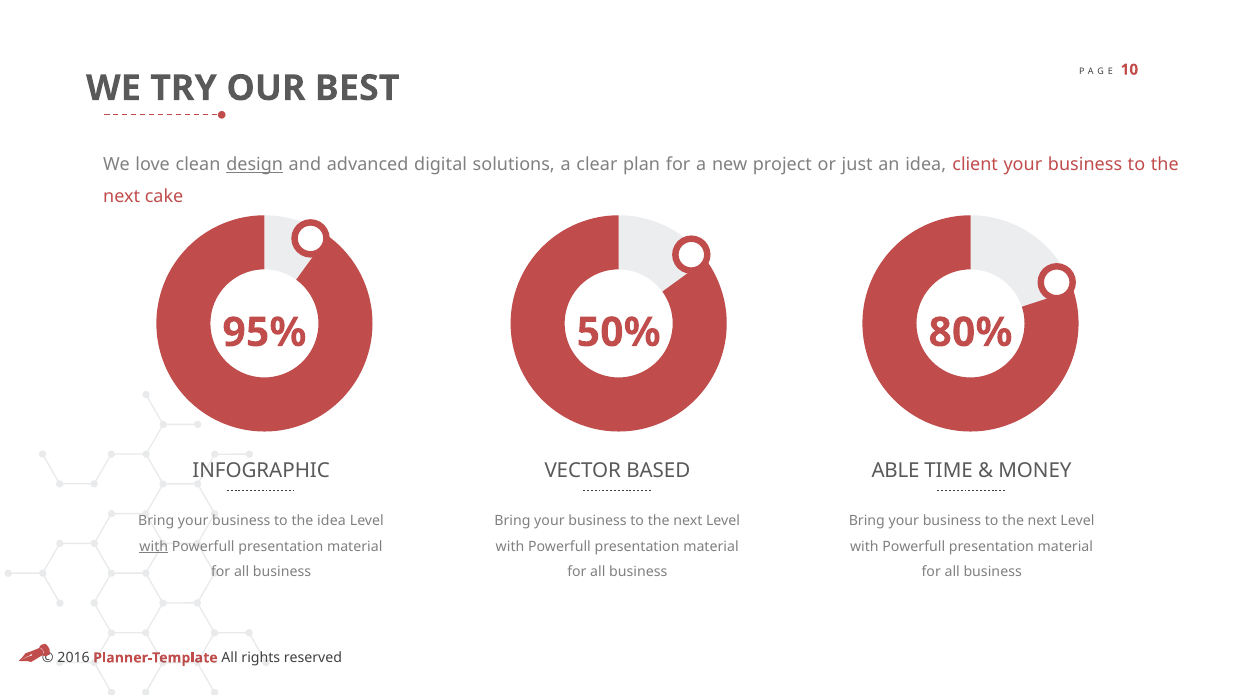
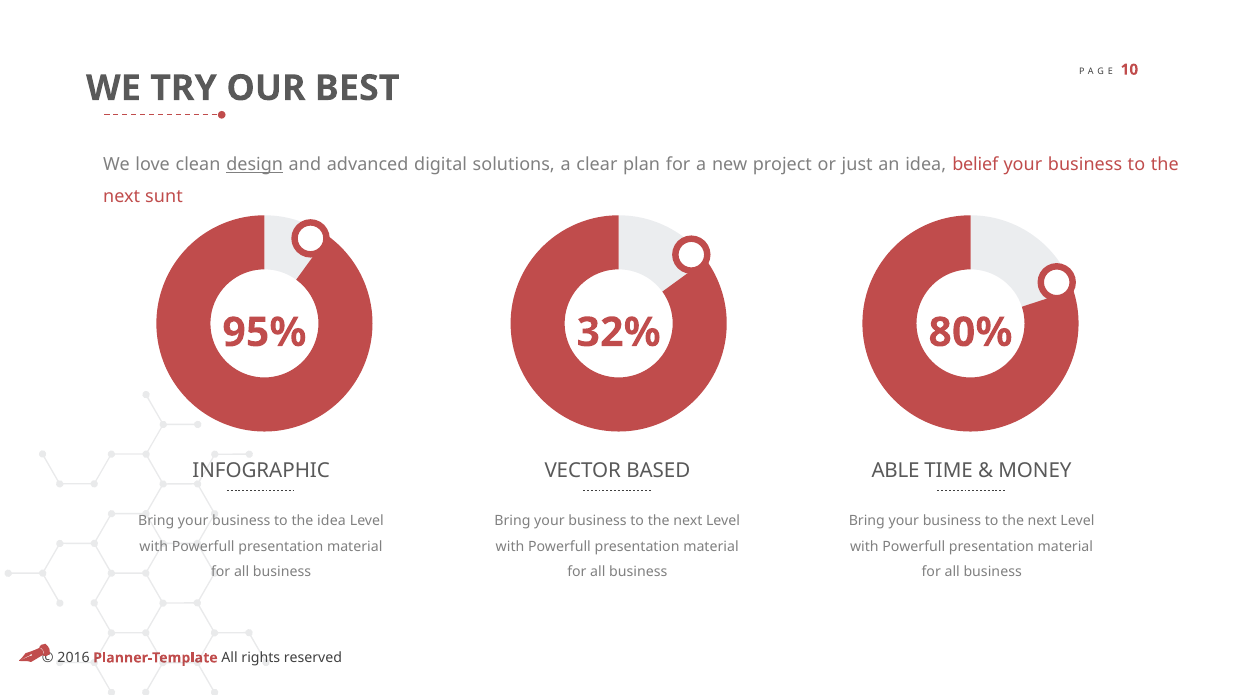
client: client -> belief (975, 164)
cake: cake -> sunt (164, 197)
50%: 50% -> 32% (619, 332)
with underline: present -> none (154, 546)
